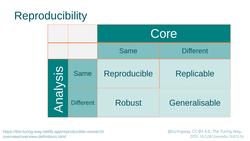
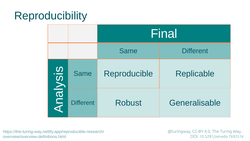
Core: Core -> Final (164, 34)
